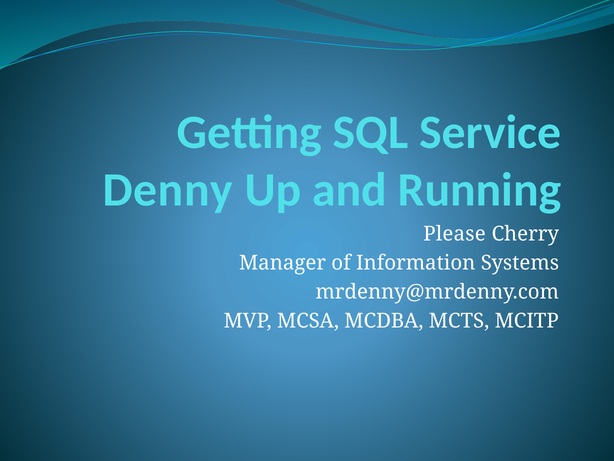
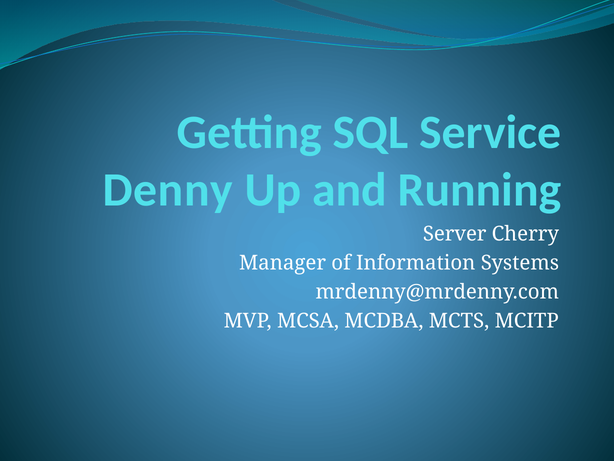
Please: Please -> Server (455, 234)
